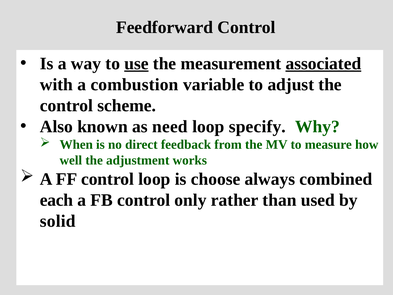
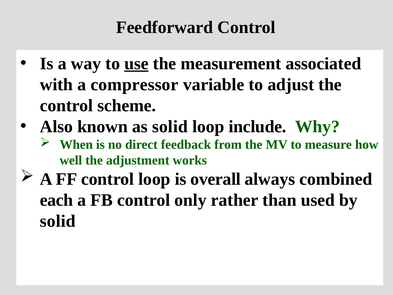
associated underline: present -> none (323, 64)
combustion: combustion -> compressor (134, 85)
as need: need -> solid (170, 126)
specify: specify -> include (258, 126)
choose: choose -> overall (216, 179)
